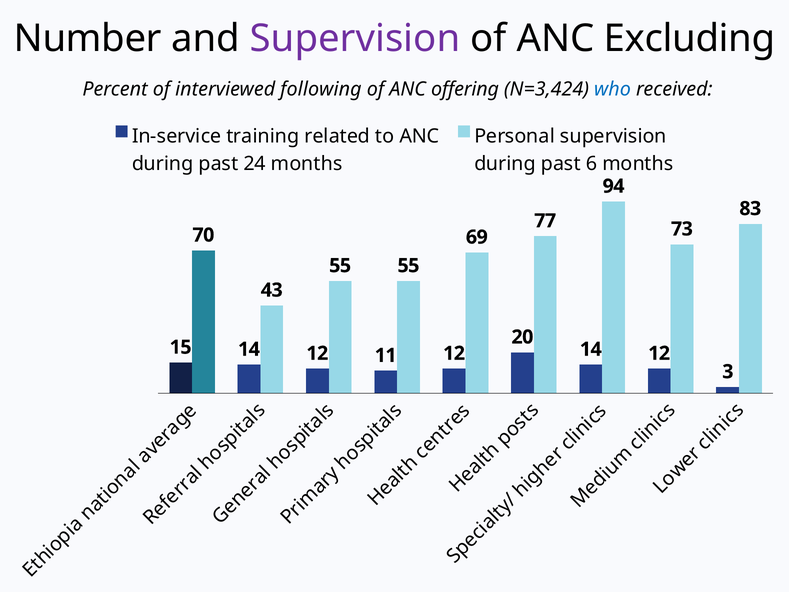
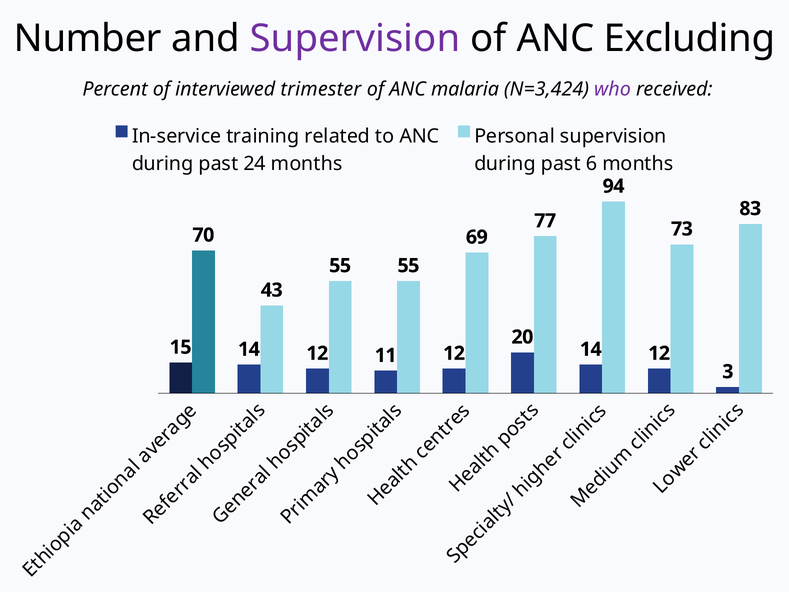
following: following -> trimester (321, 89)
offering: offering -> malaria (465, 89)
who colour: blue -> purple (612, 89)
